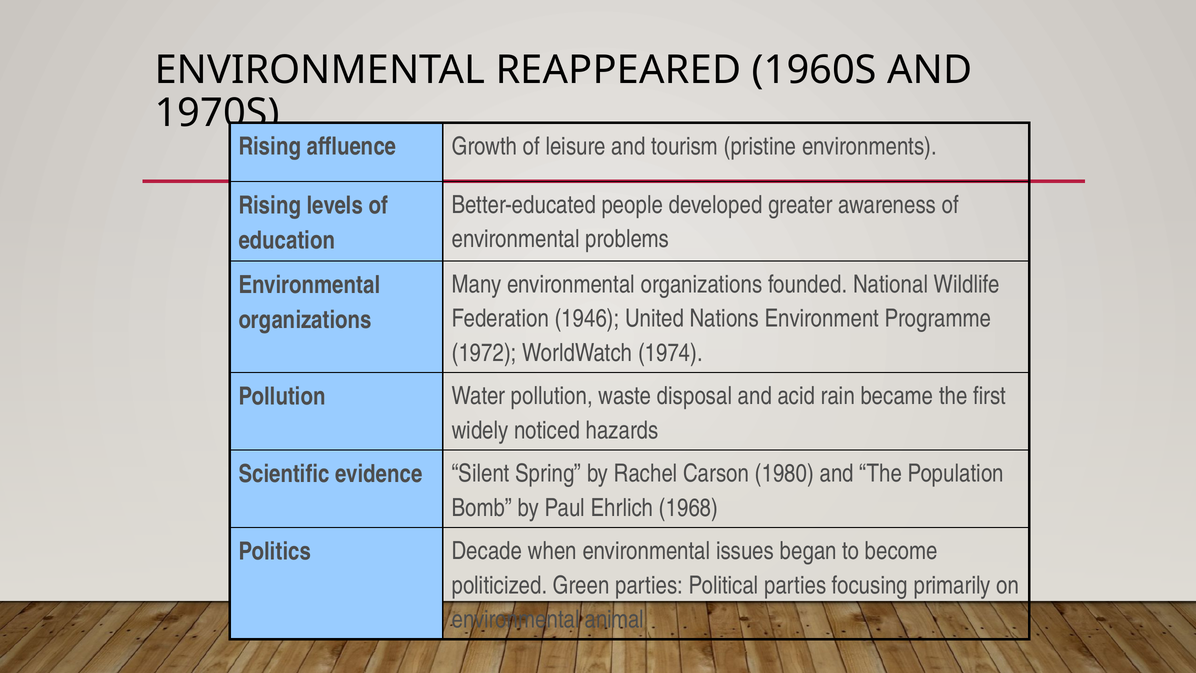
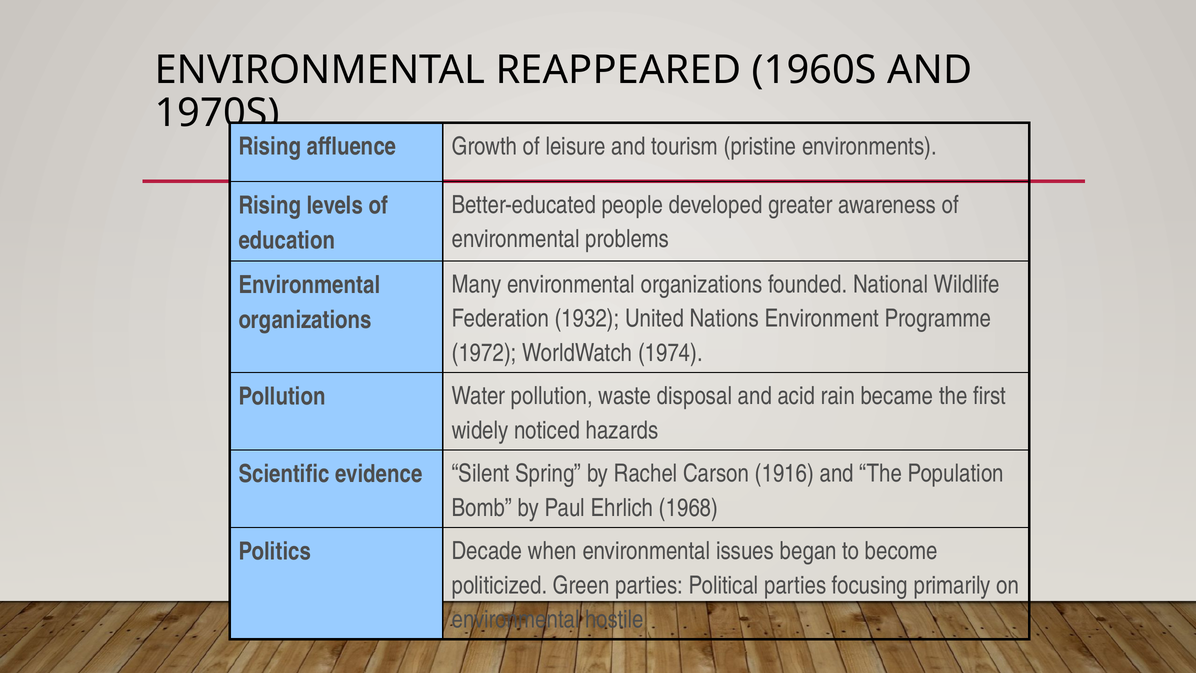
1946: 1946 -> 1932 (587, 319)
1980: 1980 -> 1916 (784, 473)
animal: animal -> hostile (614, 619)
